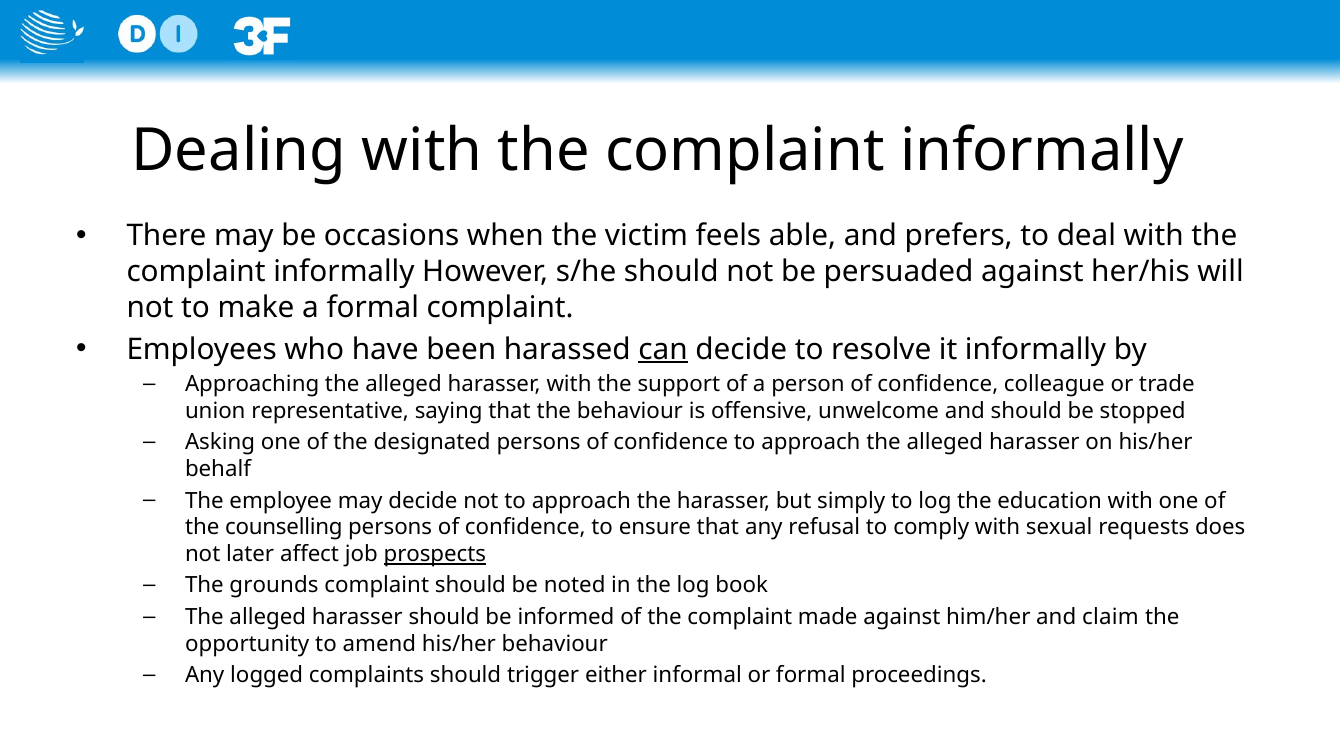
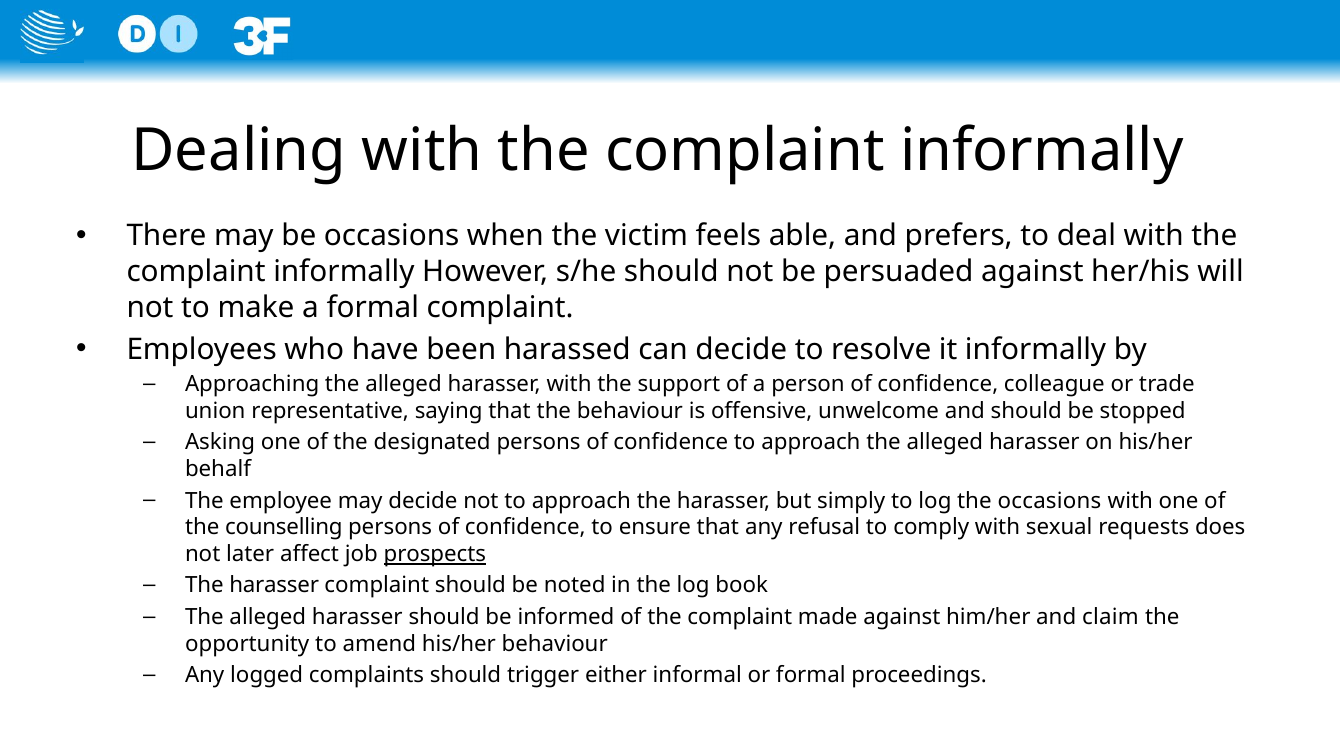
can underline: present -> none (663, 349)
the education: education -> occasions (1049, 501)
grounds: grounds -> harasser (274, 585)
